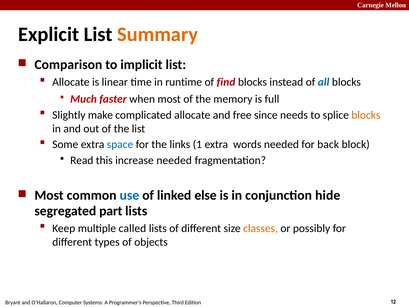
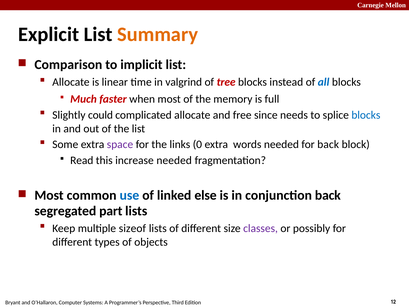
runtime: runtime -> valgrind (184, 82)
find: find -> tree (226, 82)
make: make -> could (100, 115)
blocks colour: orange -> blue (366, 115)
space colour: blue -> purple (120, 144)
1: 1 -> 0 (197, 144)
conjunction hide: hide -> back (328, 195)
called: called -> sizeof (132, 228)
classes colour: orange -> purple (261, 228)
